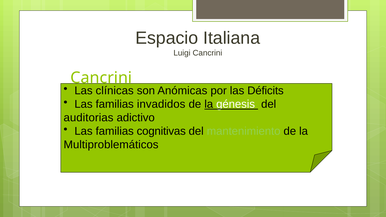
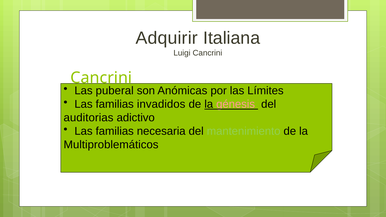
Espacio: Espacio -> Adquirir (167, 38)
clínicas: clínicas -> puberal (115, 91)
Déficits: Déficits -> Límites (265, 91)
génesis colour: white -> pink (236, 104)
cognitivas: cognitivas -> necesaria (161, 131)
